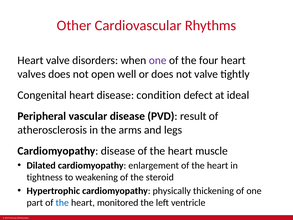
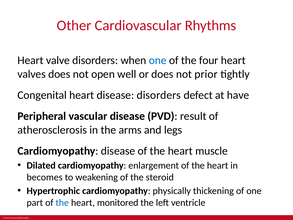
one colour: purple -> blue (158, 60)
not valve: valve -> prior (206, 74)
disease condition: condition -> disorders (159, 95)
ideal: ideal -> have (238, 95)
tightness: tightness -> becomes (45, 177)
